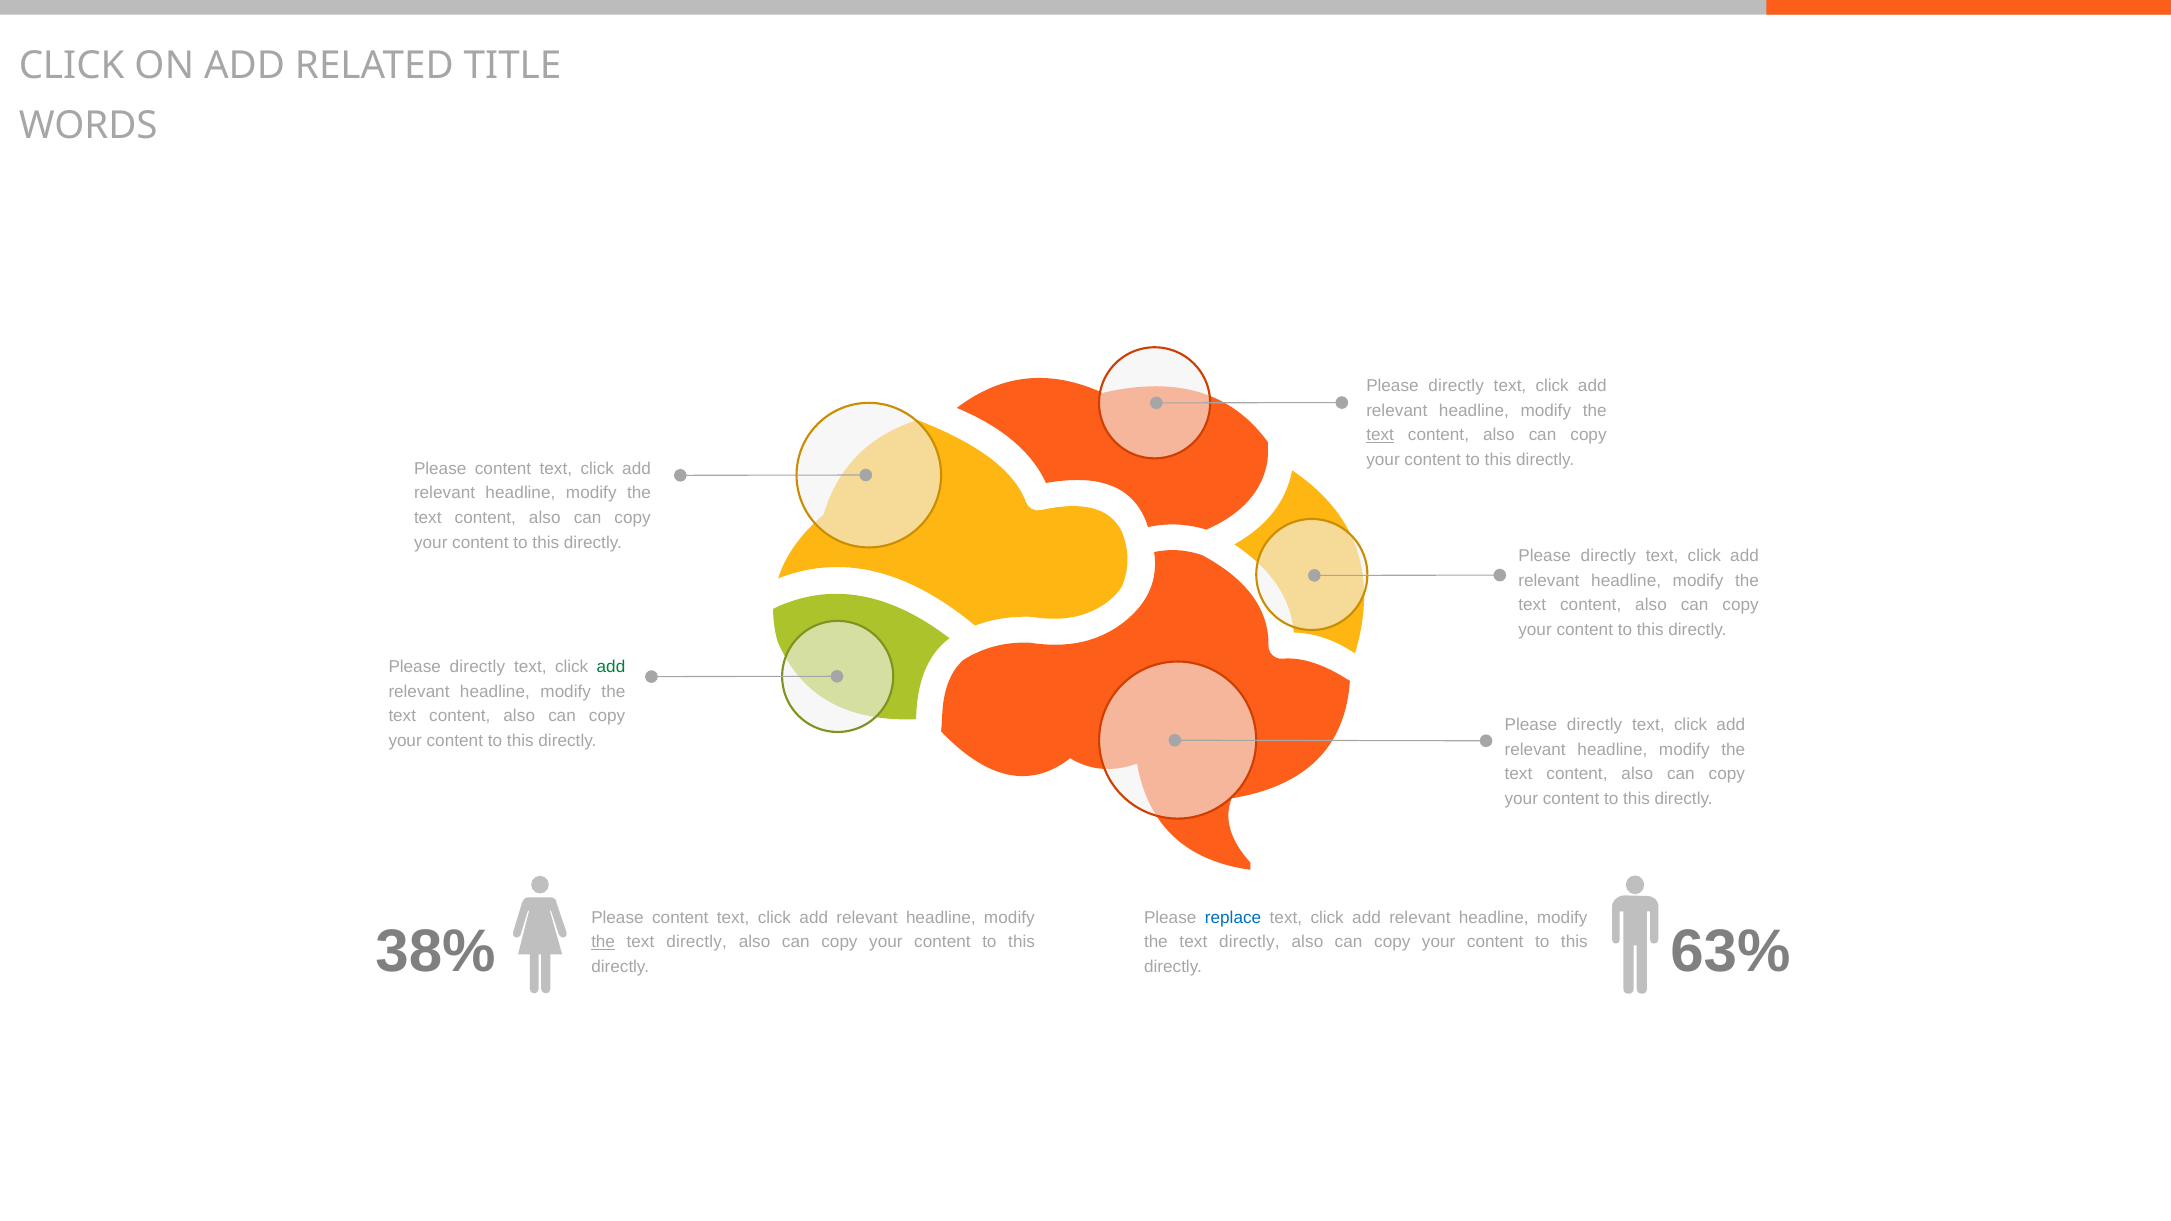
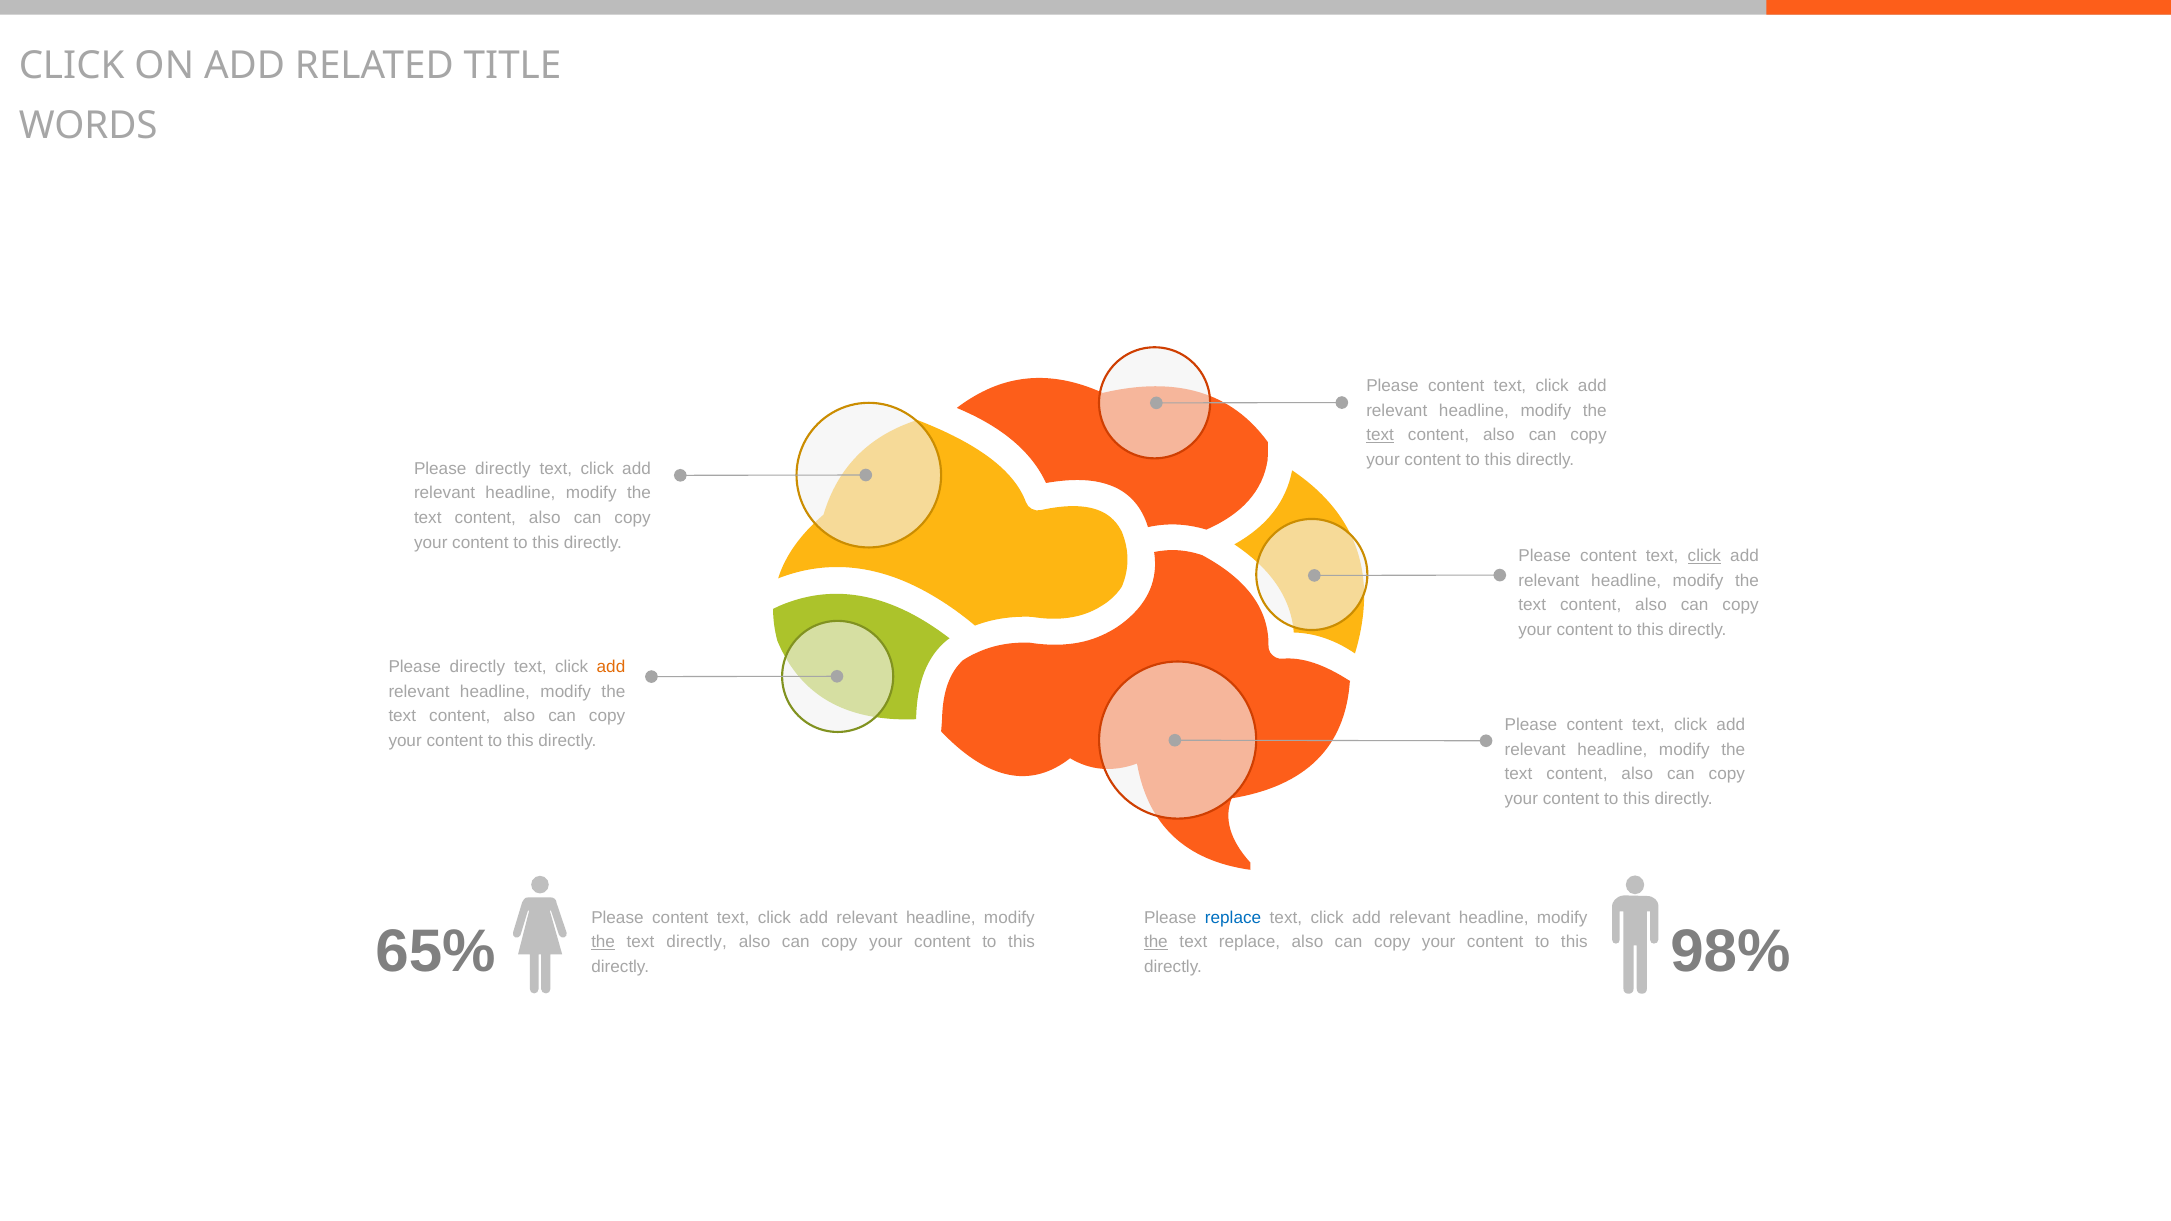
directly: directly -> content (1456, 386)
content: content -> directly (503, 469)
directly: directly -> content (1608, 556)
click underline: none -> present (1704, 556)
add colour: green -> orange (611, 667)
directly: directly -> content (1595, 725)
38%: 38% -> 65% (436, 951)
the underline: none -> present (1156, 942)
directly: directly -> replace (1249, 942)
63%: 63% -> 98% (1730, 951)
